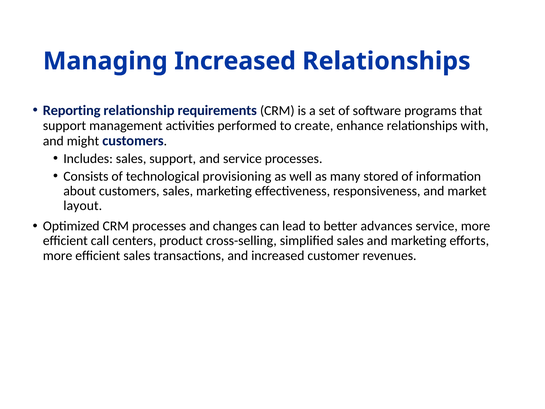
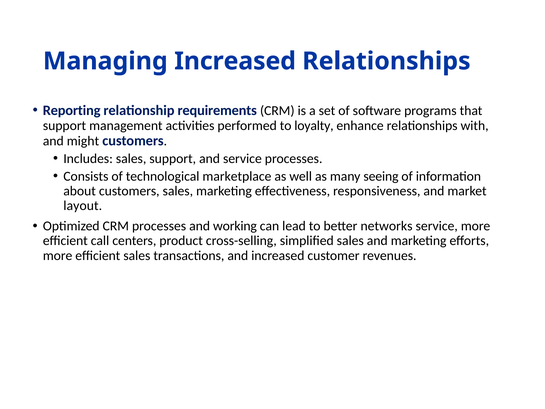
create: create -> loyalty (314, 125)
provisioning: provisioning -> marketplace (237, 176)
stored: stored -> seeing (381, 176)
changes: changes -> working (235, 226)
advances: advances -> networks (387, 226)
